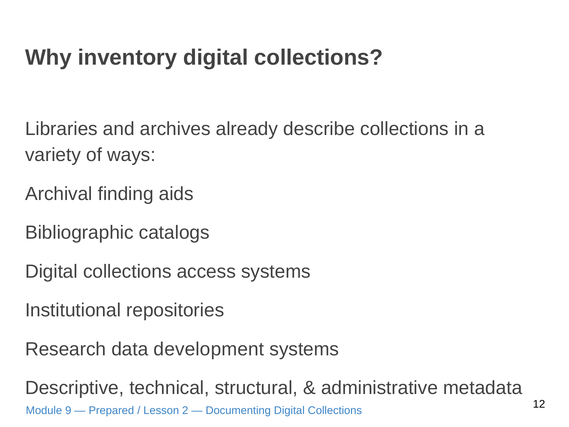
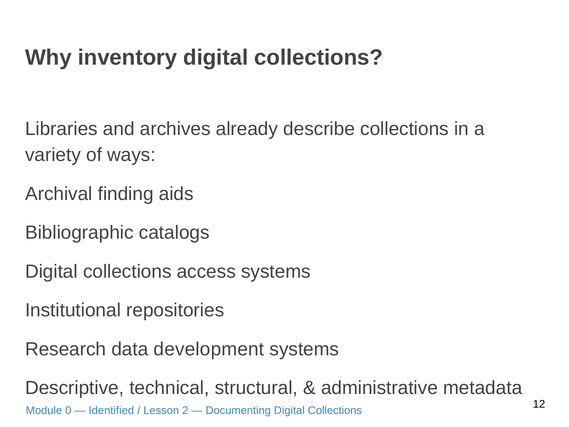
9: 9 -> 0 (68, 410)
Prepared: Prepared -> Identified (111, 410)
